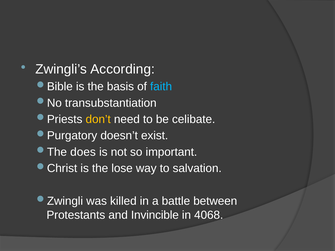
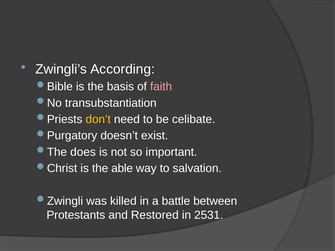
faith colour: light blue -> pink (161, 87)
lose: lose -> able (122, 169)
Invincible: Invincible -> Restored (155, 215)
4068: 4068 -> 2531 (209, 215)
